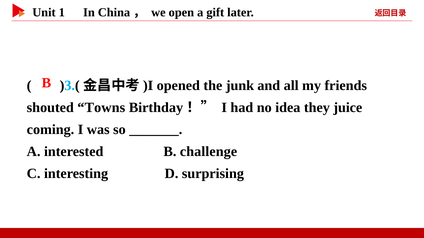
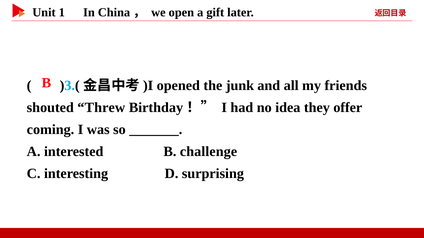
Towns: Towns -> Threw (101, 108)
juice: juice -> offer (348, 108)
